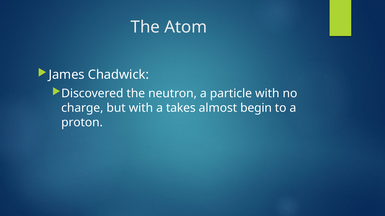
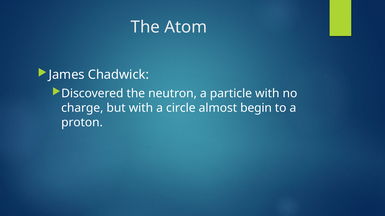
takes: takes -> circle (181, 108)
